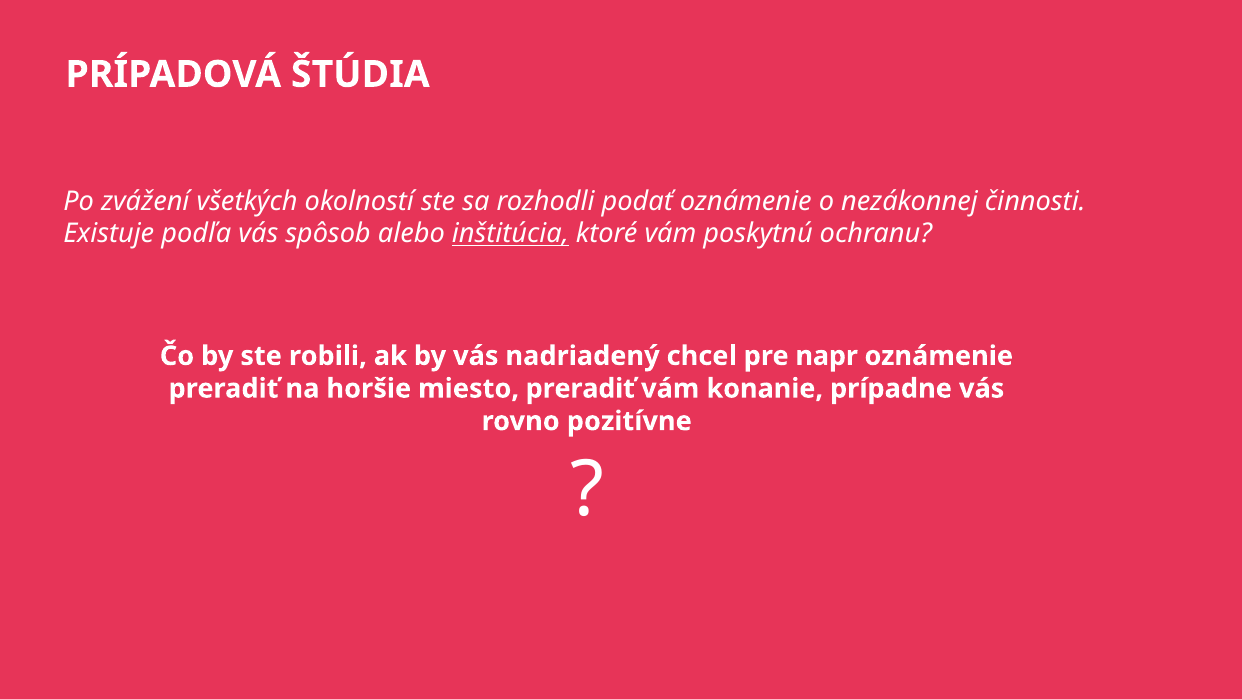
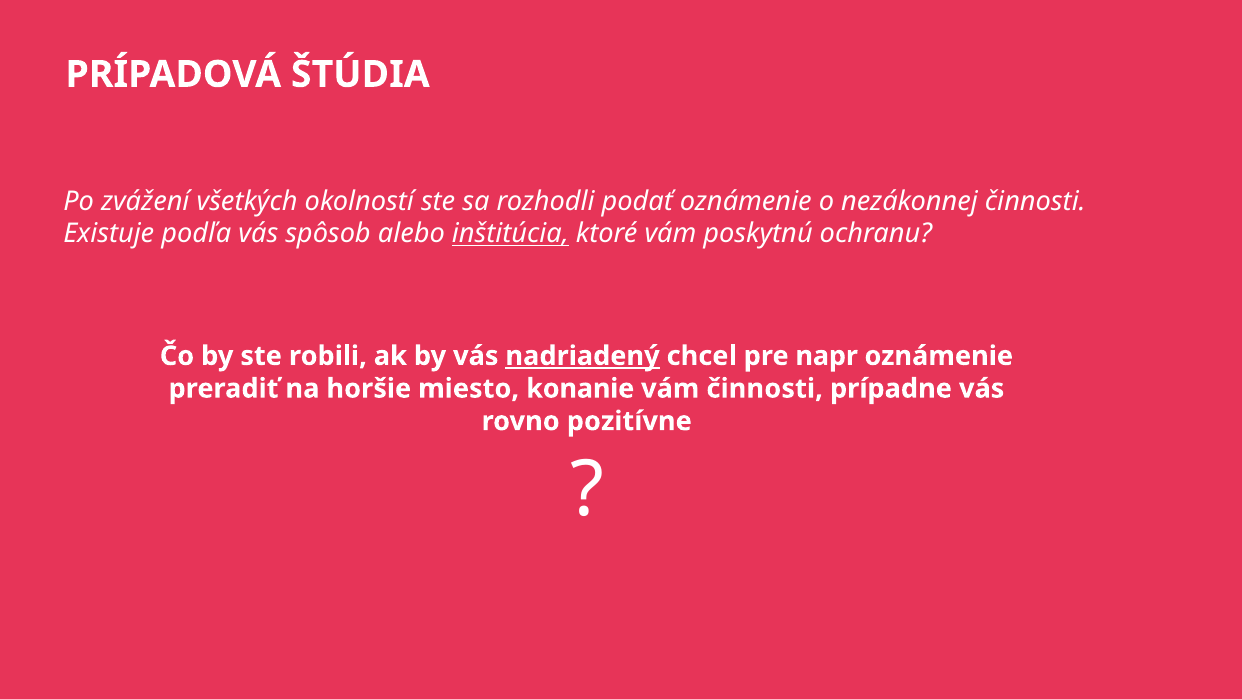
nadriadený underline: none -> present (583, 356)
miesto preradiť: preradiť -> konanie (580, 388)
vám konanie: konanie -> činnosti (765, 388)
